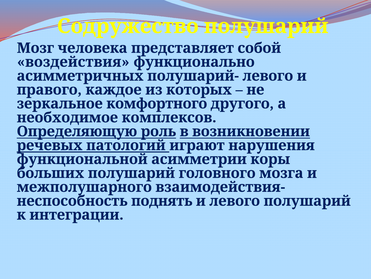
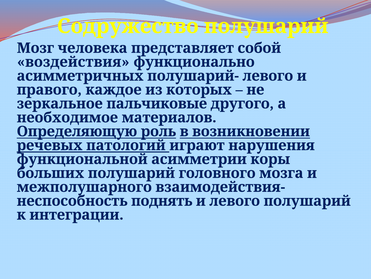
комфортного: комфортного -> пальчиковые (157, 103)
комплексов: комплексов -> материалов (169, 117)
